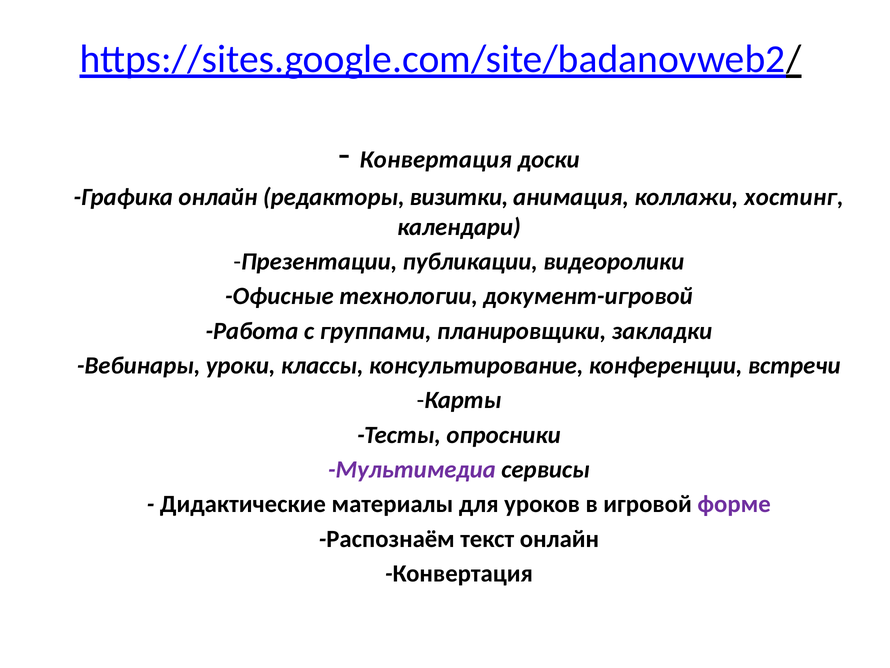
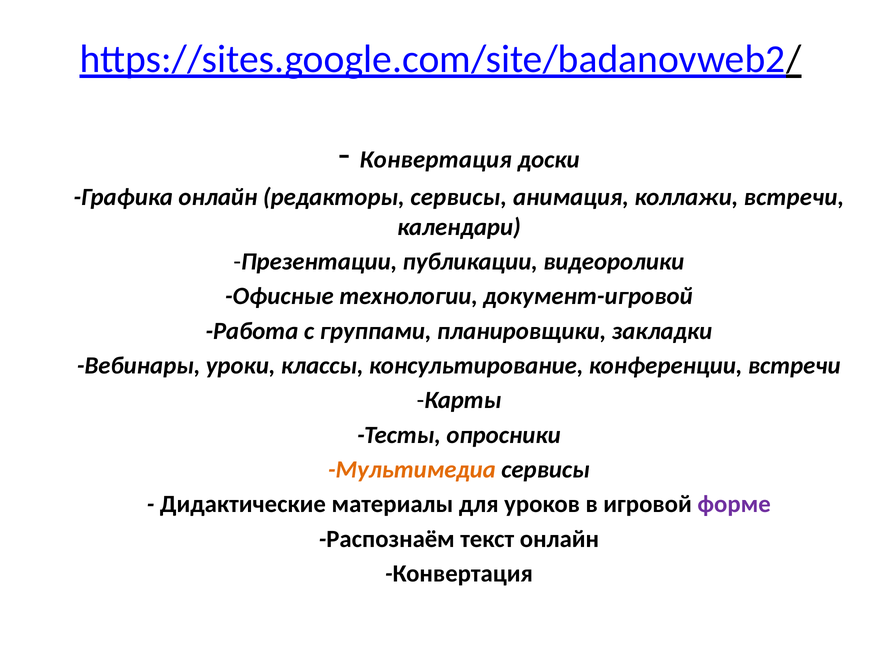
редакторы визитки: визитки -> сервисы (459, 197)
коллажи хостинг: хостинг -> встречи (794, 197)
Мультимедиа colour: purple -> orange (412, 469)
